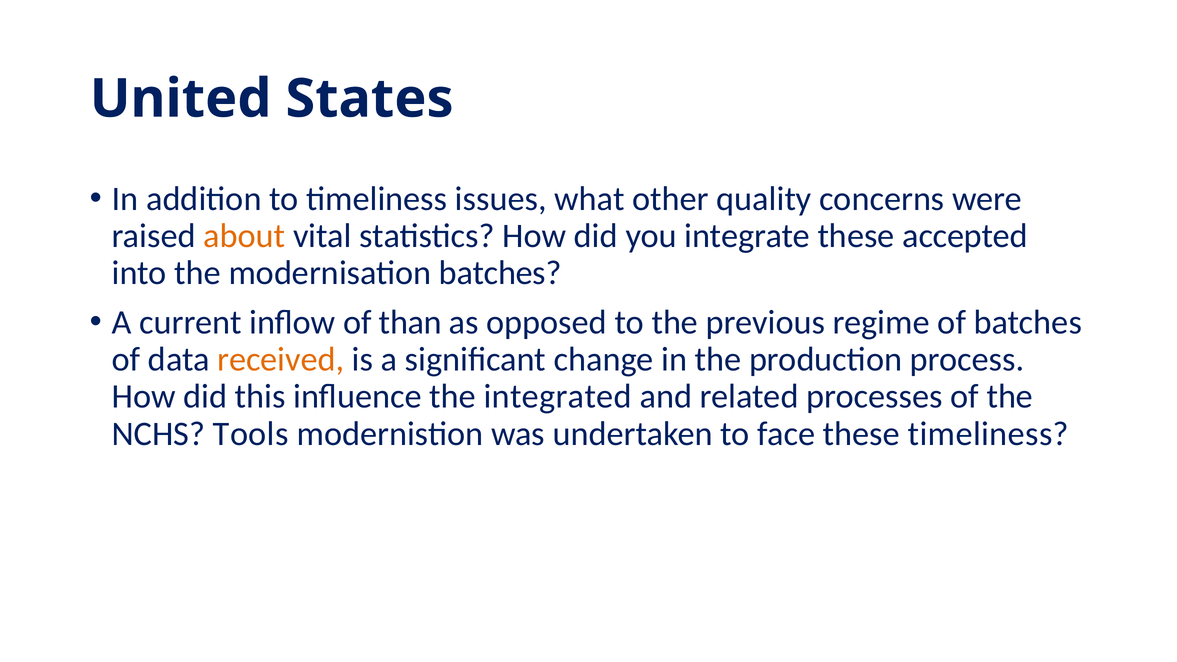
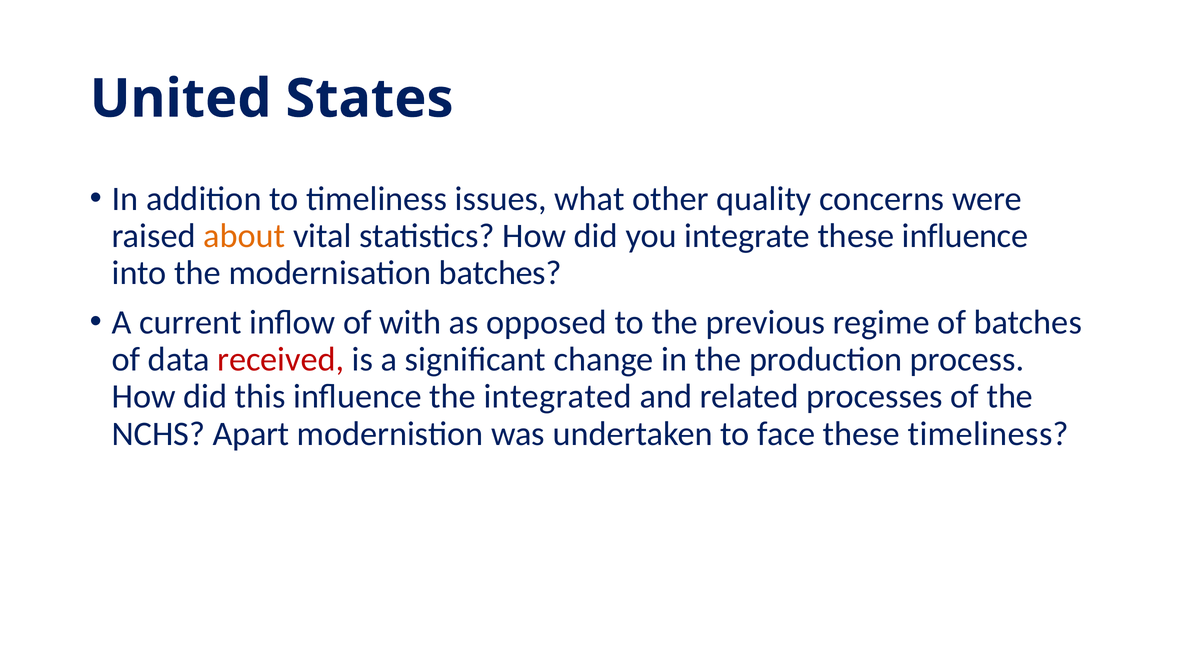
these accepted: accepted -> influence (965, 236)
than: than -> with (410, 323)
received colour: orange -> red (281, 360)
Tools: Tools -> Apart (251, 434)
